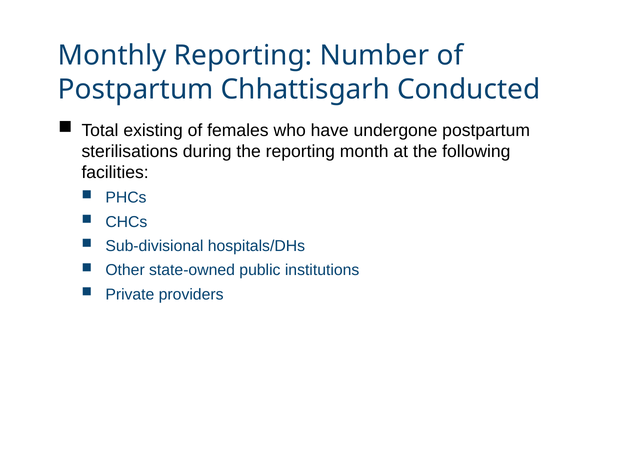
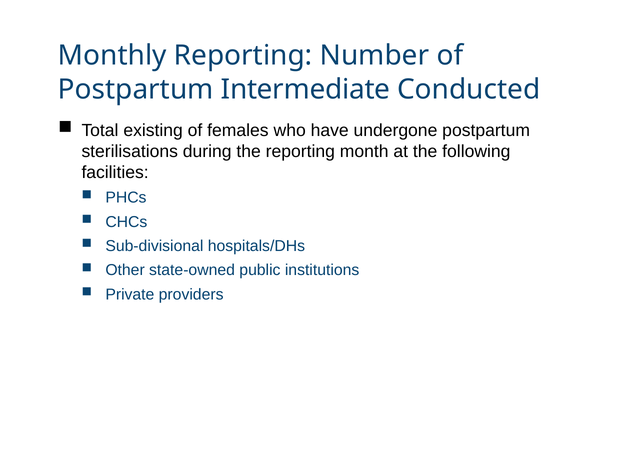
Chhattisgarh: Chhattisgarh -> Intermediate (306, 89)
